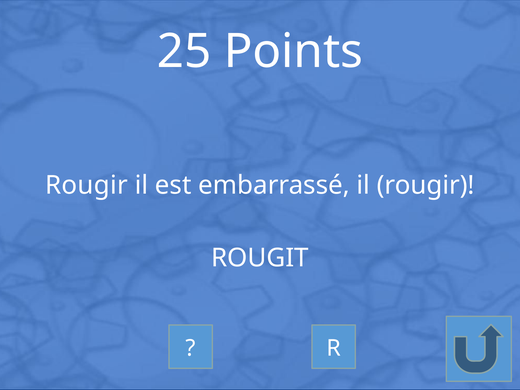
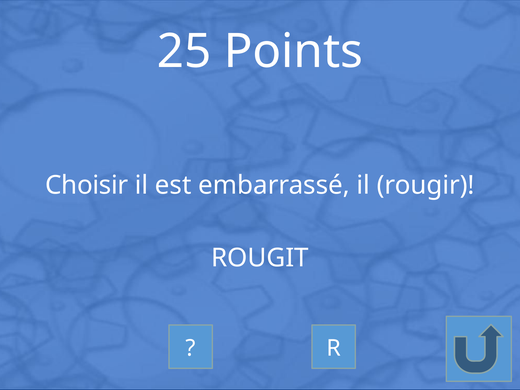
Rougir: Rougir -> Choisir (87, 185)
